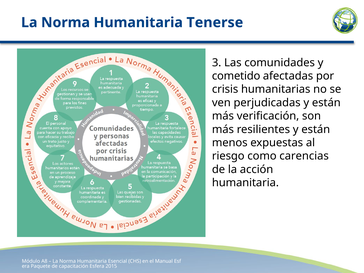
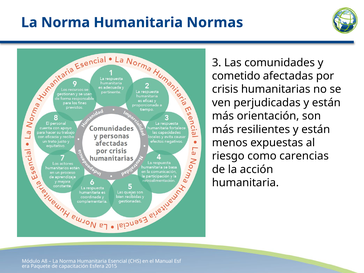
Tenerse: Tenerse -> Normas (215, 23)
verificación: verificación -> orientación (268, 116)
